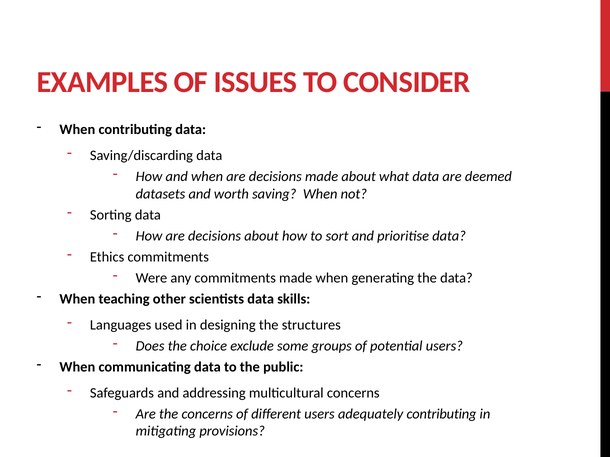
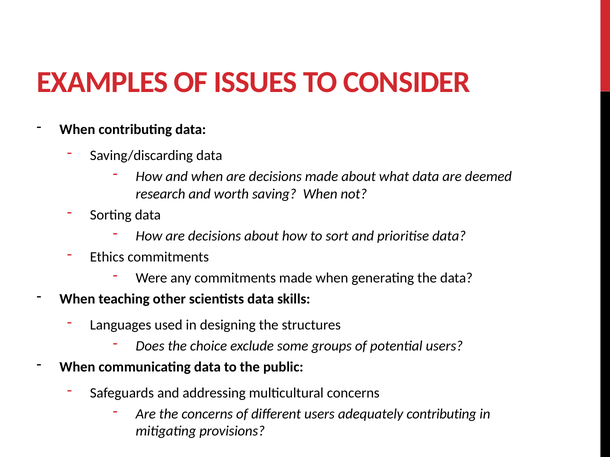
datasets: datasets -> research (161, 194)
